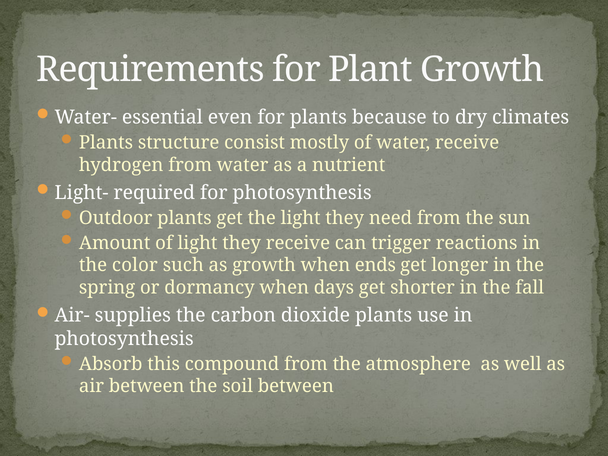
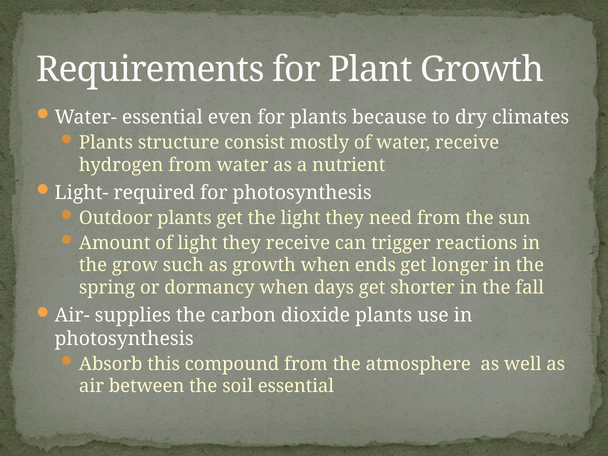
color: color -> grow (135, 265)
soil between: between -> essential (296, 386)
